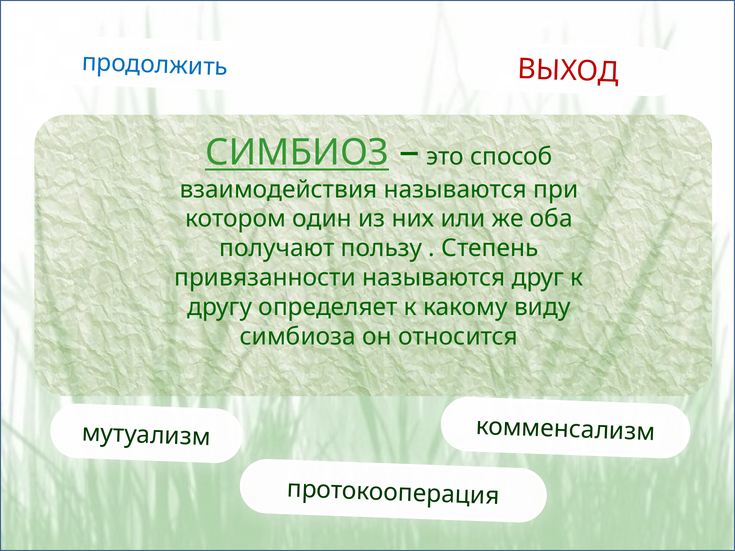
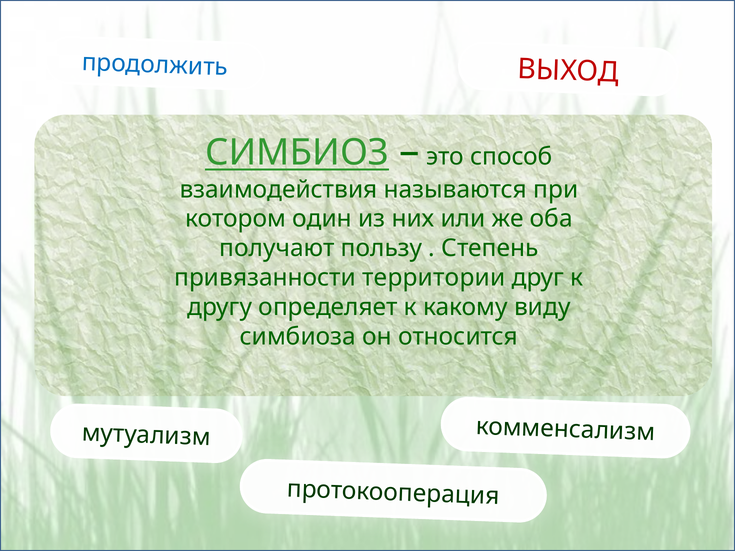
привязанности называются: называются -> территории (434, 278)
